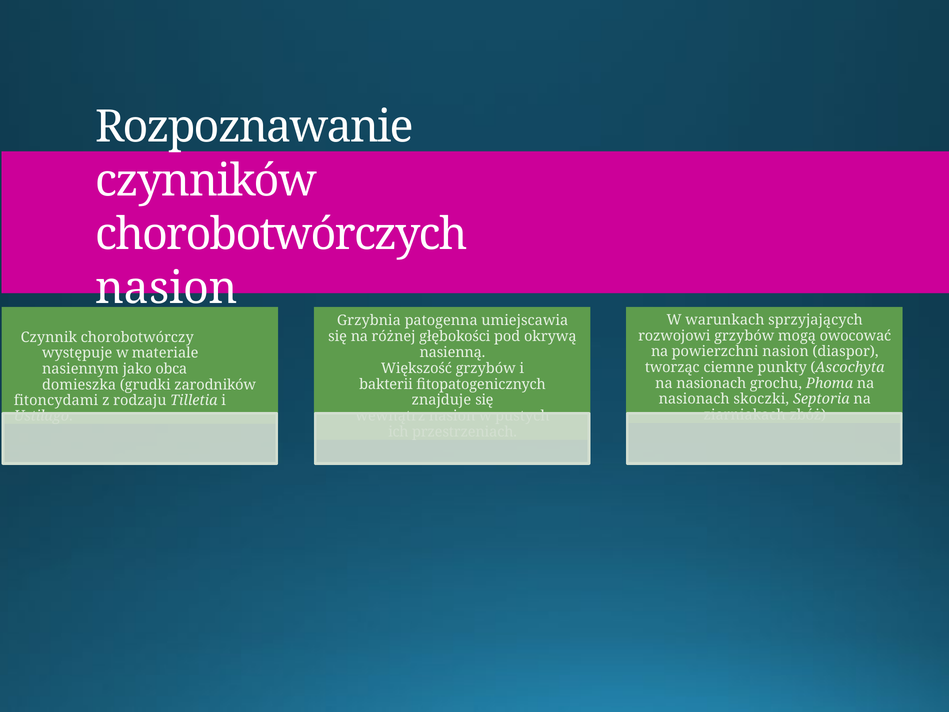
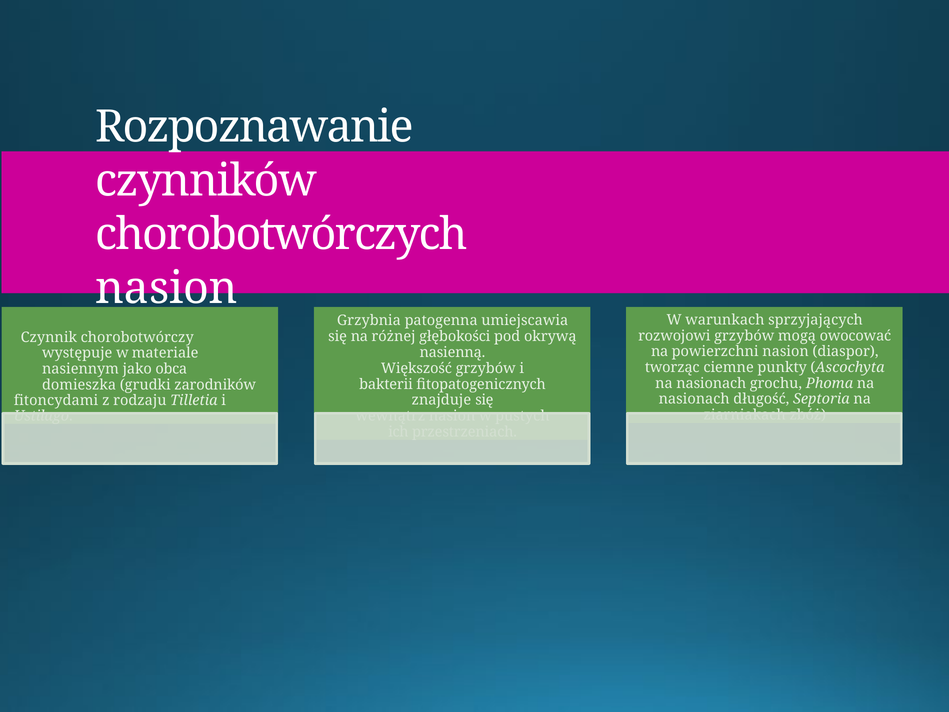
skoczki: skoczki -> długość (761, 399)
